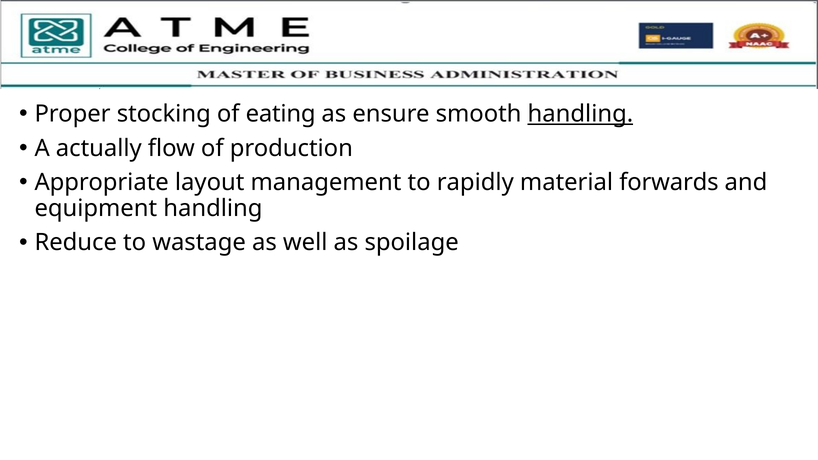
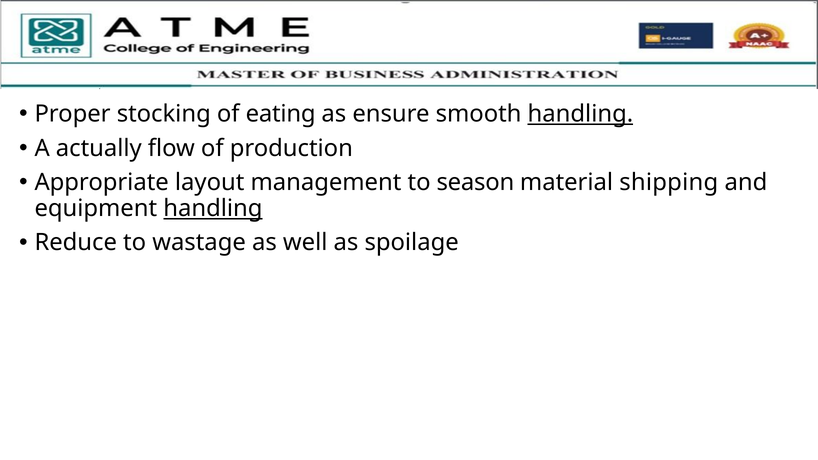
rapidly: rapidly -> season (475, 183)
forwards: forwards -> shipping (669, 183)
handling underline: none -> present (213, 208)
